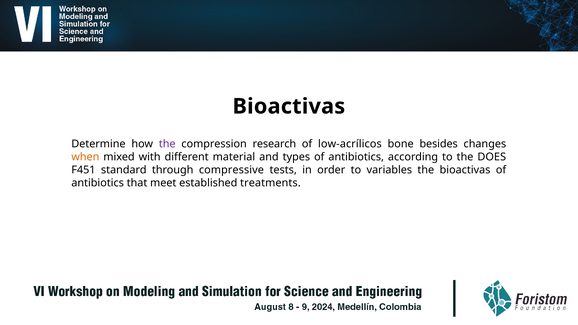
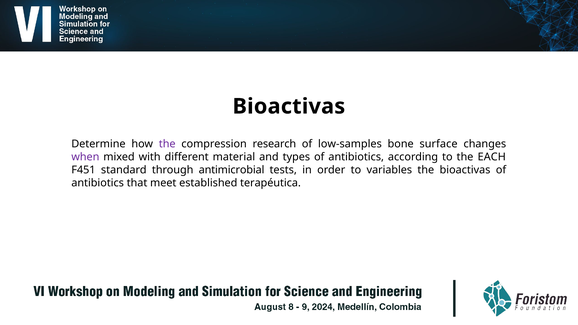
low-acrílicos: low-acrílicos -> low-samples (350, 144)
besides: besides -> surface (439, 144)
when colour: orange -> purple (85, 157)
DOES: DOES -> EACH (492, 157)
compressive: compressive -> antimicrobial (232, 170)
treatments: treatments -> terapéutica (270, 183)
